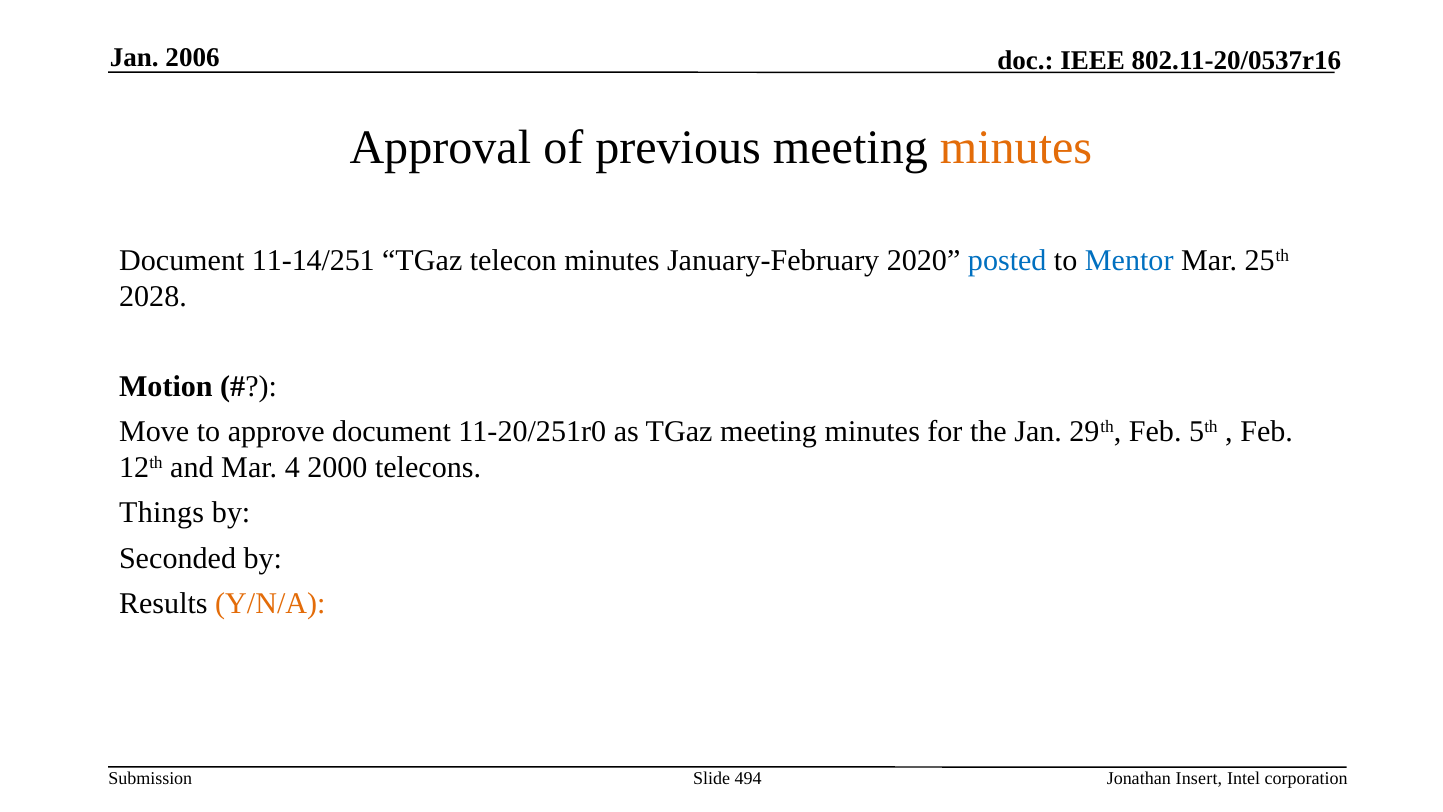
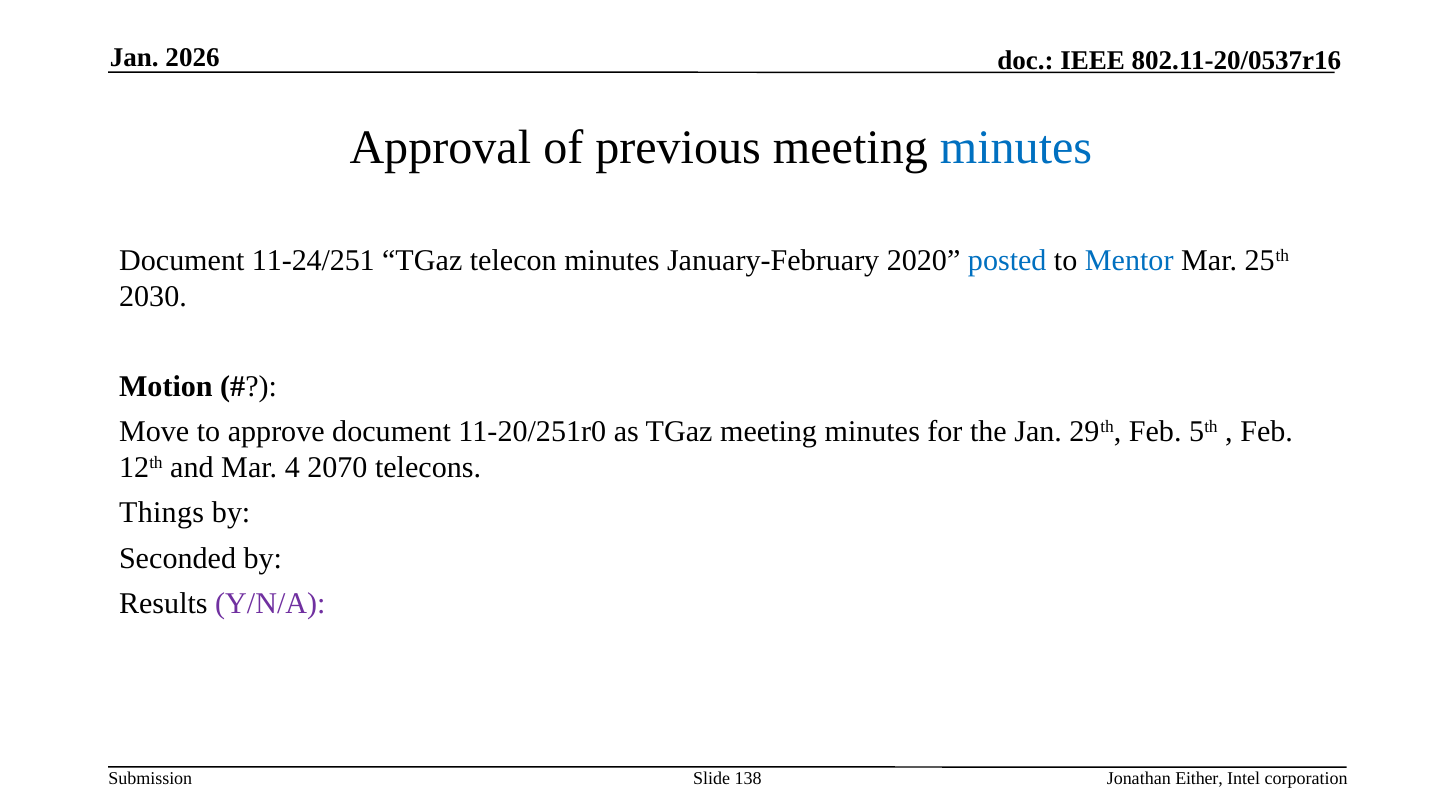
2006: 2006 -> 2026 (193, 57)
minutes colour: orange -> blue (1016, 148)
11-14/251: 11-14/251 -> 11-24/251 (313, 260)
2028: 2028 -> 2030 (153, 296)
2000: 2000 -> 2070 (337, 468)
Y/N/A colour: orange -> purple (270, 603)
494: 494 -> 138 (748, 778)
Insert: Insert -> Either (1199, 778)
